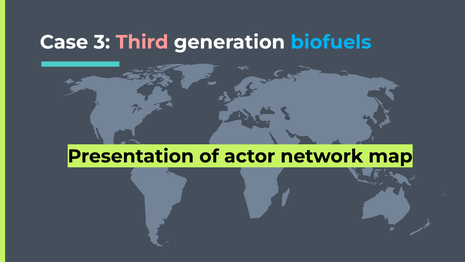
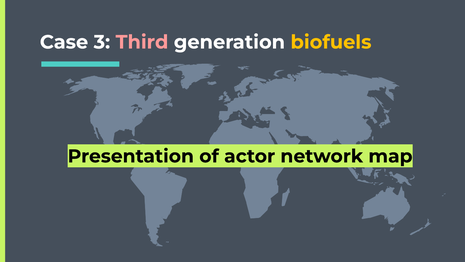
biofuels colour: light blue -> yellow (331, 42)
